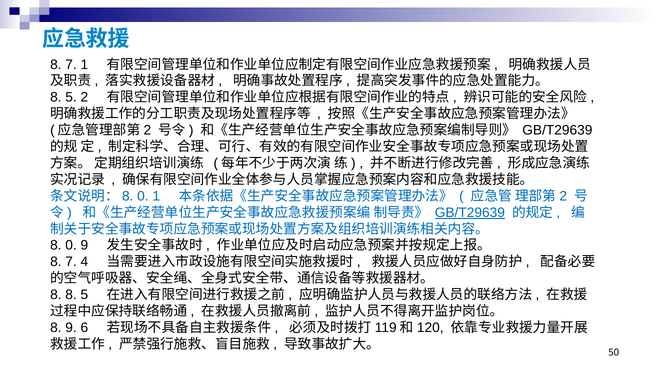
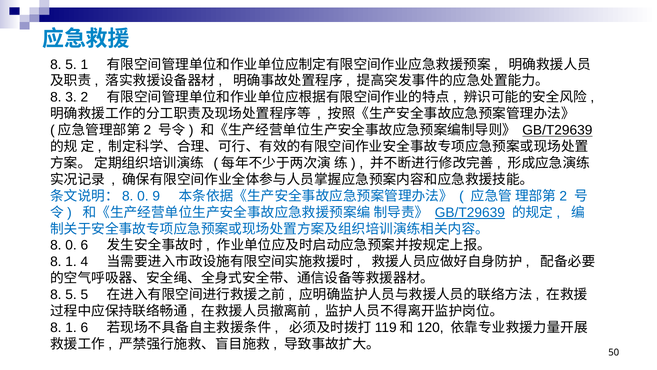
7: 7 -> 5 (71, 64)
5: 5 -> 3 (71, 97)
GB/T29639 underline: none -> present (557, 130)
0 1: 1 -> 9 (156, 196)
0 9: 9 -> 6 (84, 245)
7: 7 -> 1 (71, 262)
8: 8 -> 5 (71, 294)
9: 9 -> 1 (71, 327)
